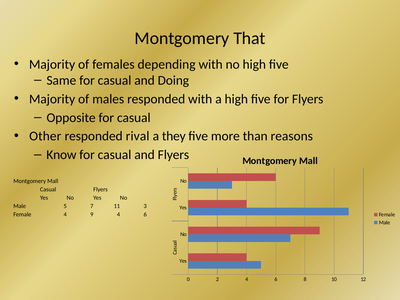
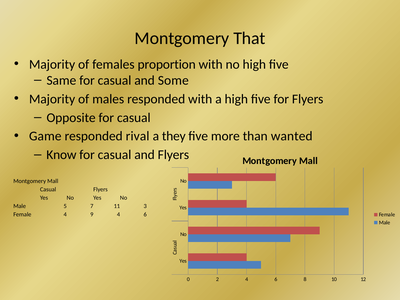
depending: depending -> proportion (167, 64)
Doing: Doing -> Some (173, 80)
Other: Other -> Game (45, 136)
reasons: reasons -> wanted (292, 136)
